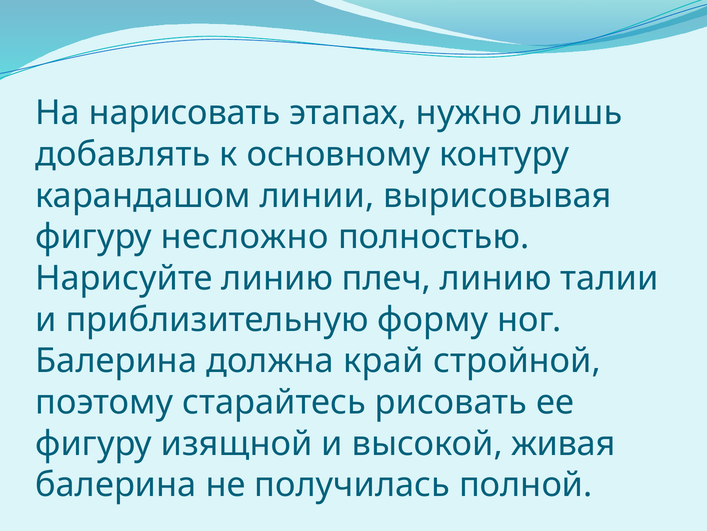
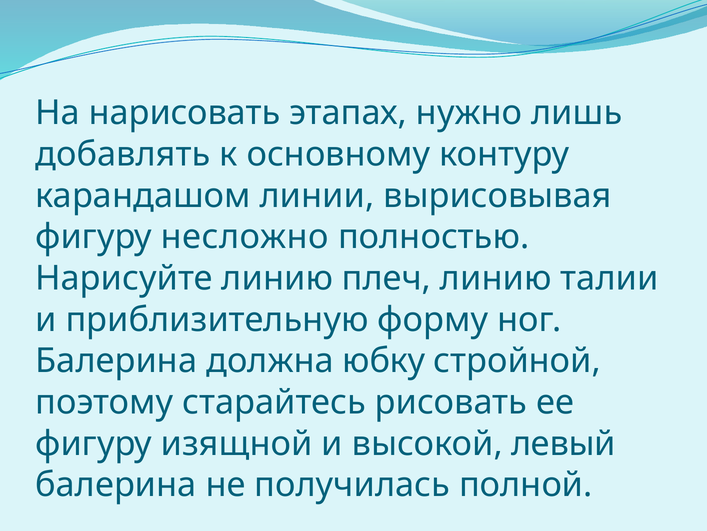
край: край -> юбку (384, 361)
живая: живая -> левый (563, 443)
